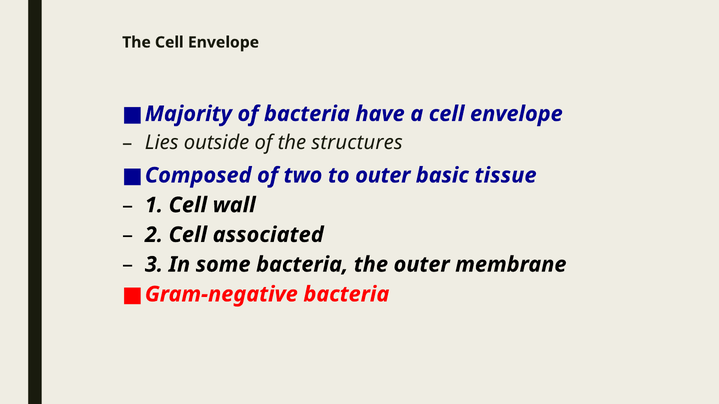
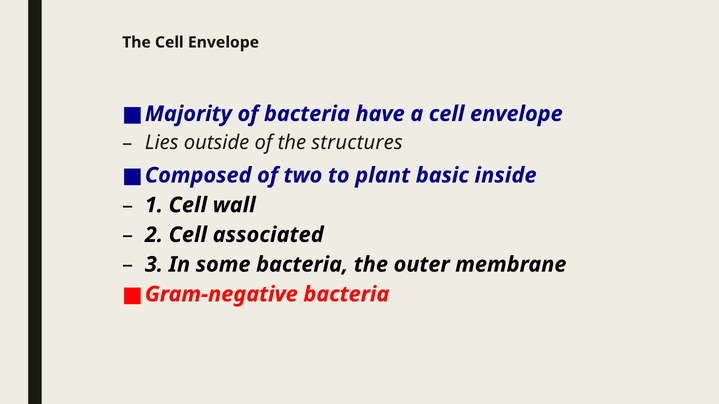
to outer: outer -> plant (383, 176)
tissue: tissue -> inside (506, 176)
